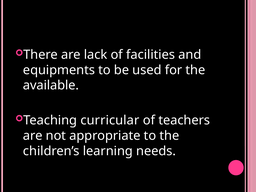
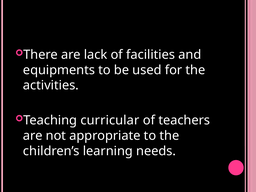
available: available -> activities (51, 85)
